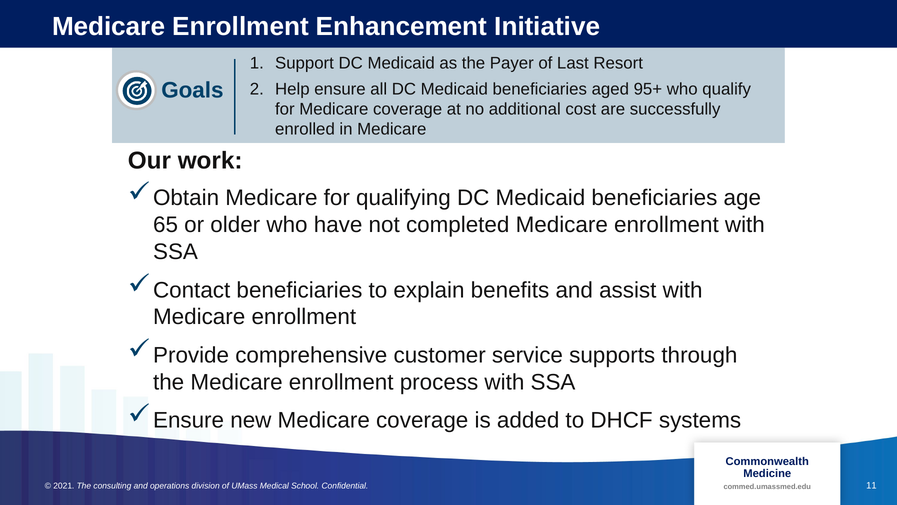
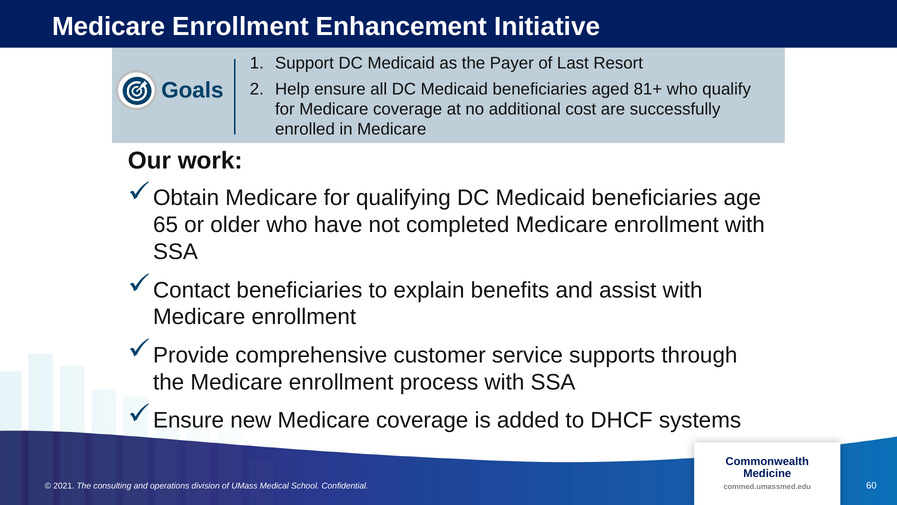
95+: 95+ -> 81+ (648, 89)
11: 11 -> 60 (871, 485)
